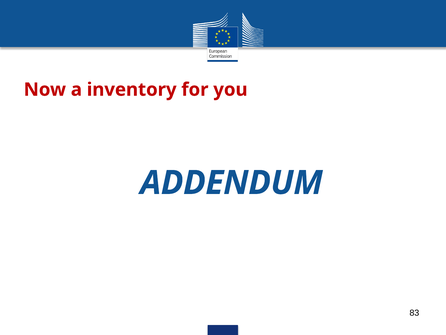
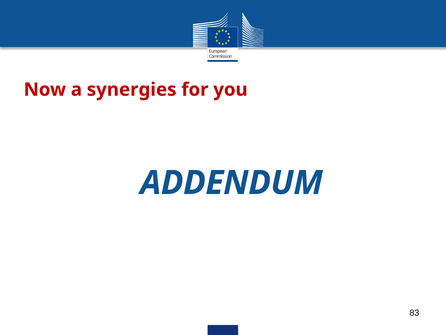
inventory: inventory -> synergies (132, 89)
